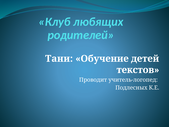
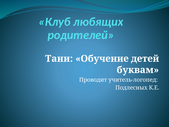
текстов: текстов -> буквам (138, 70)
